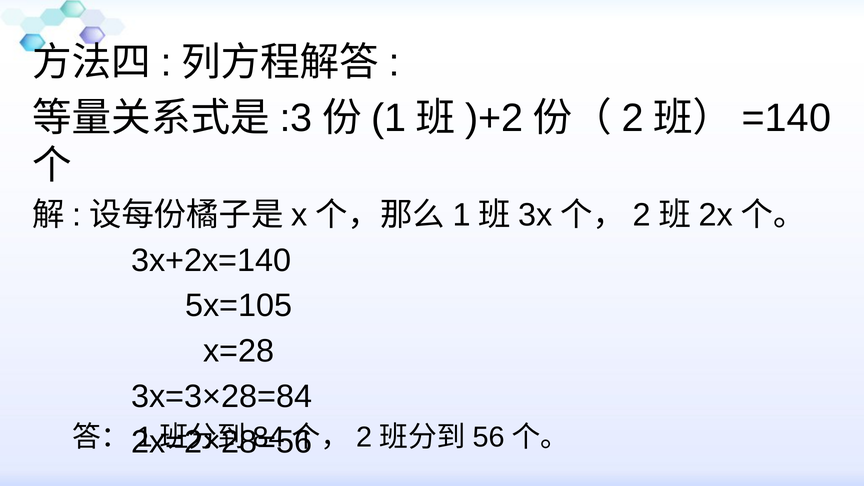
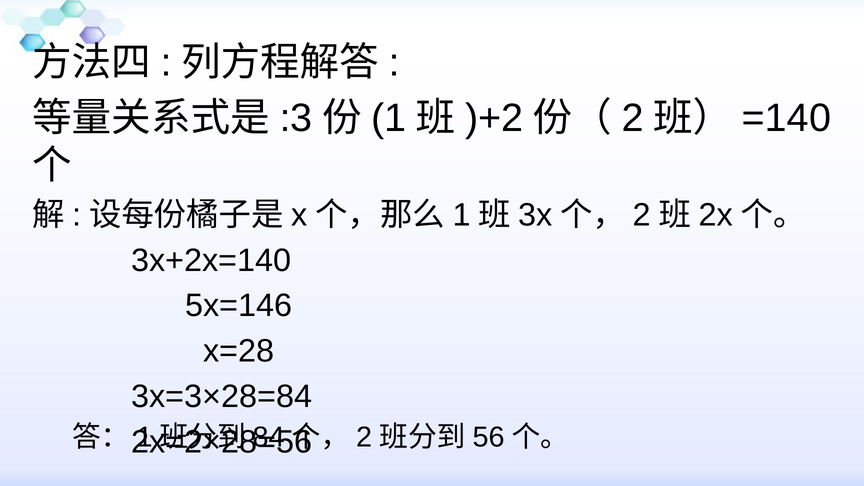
5x=105: 5x=105 -> 5x=146 (239, 306)
